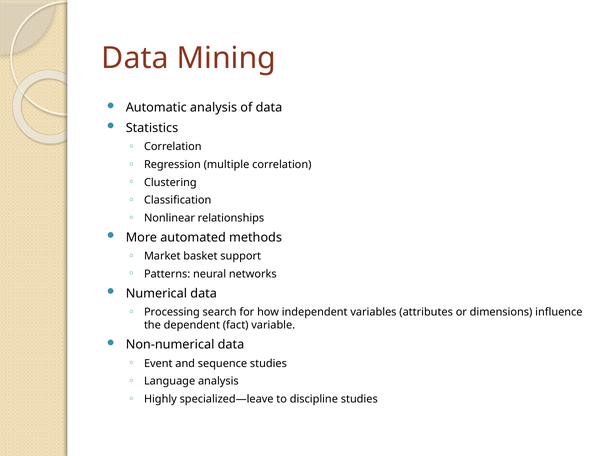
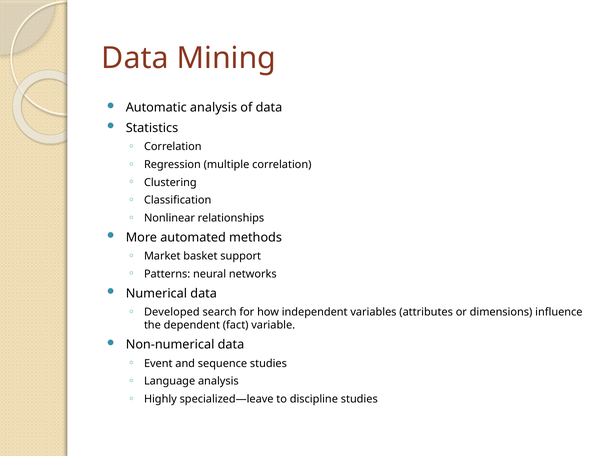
Processing: Processing -> Developed (172, 312)
